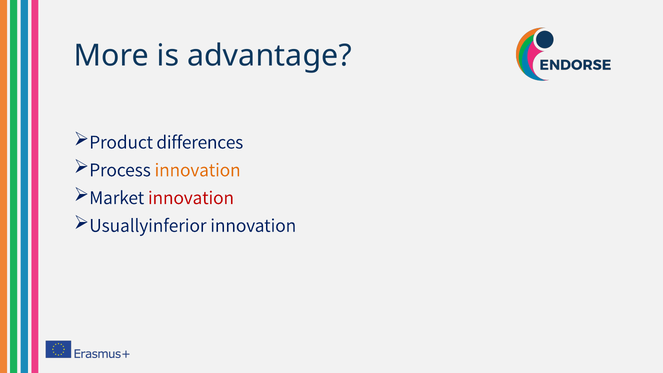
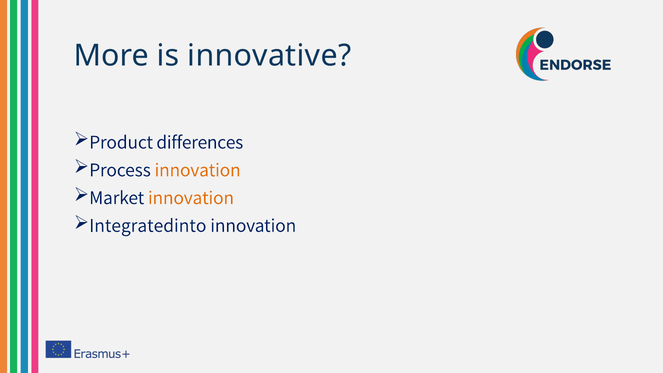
advantage: advantage -> innovative (269, 56)
innovation colour: red -> orange (191, 198)
Usuallyinferior: Usuallyinferior -> Integratedinto (148, 225)
